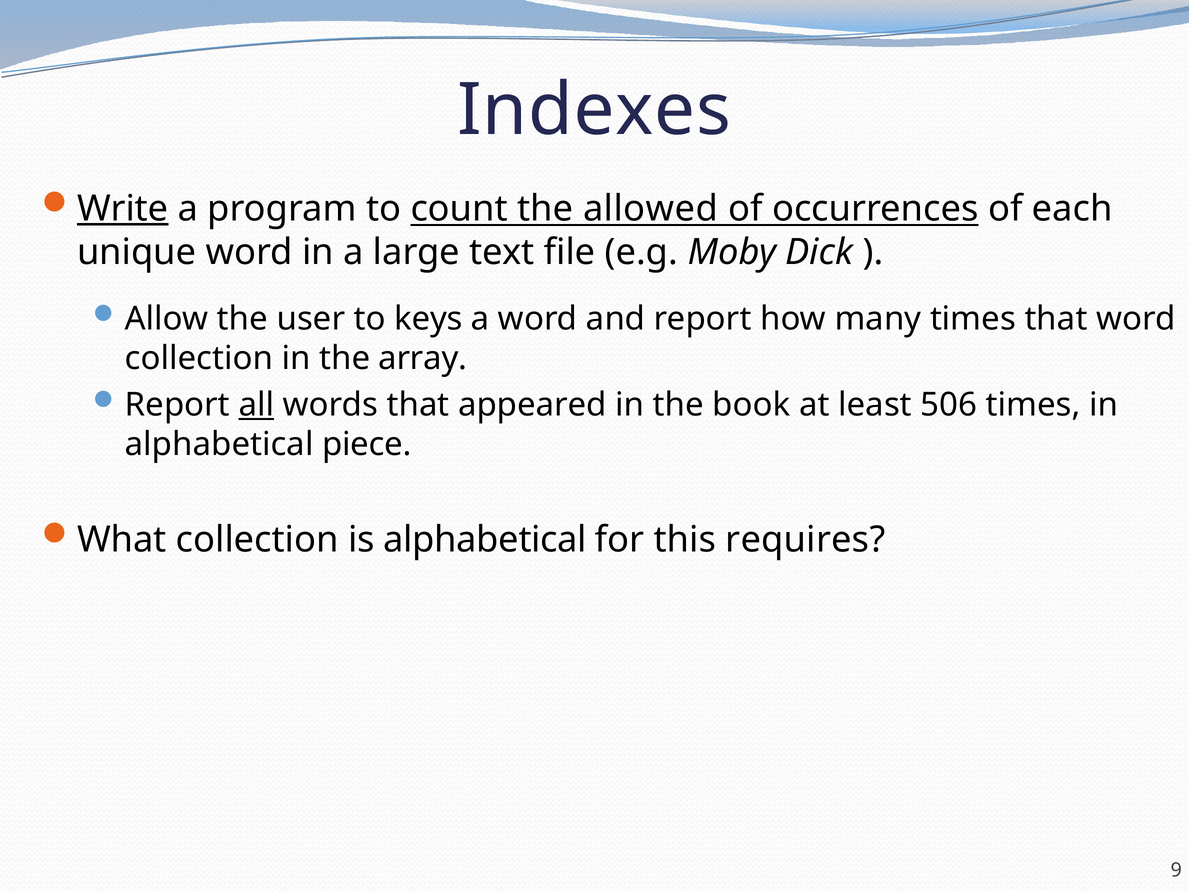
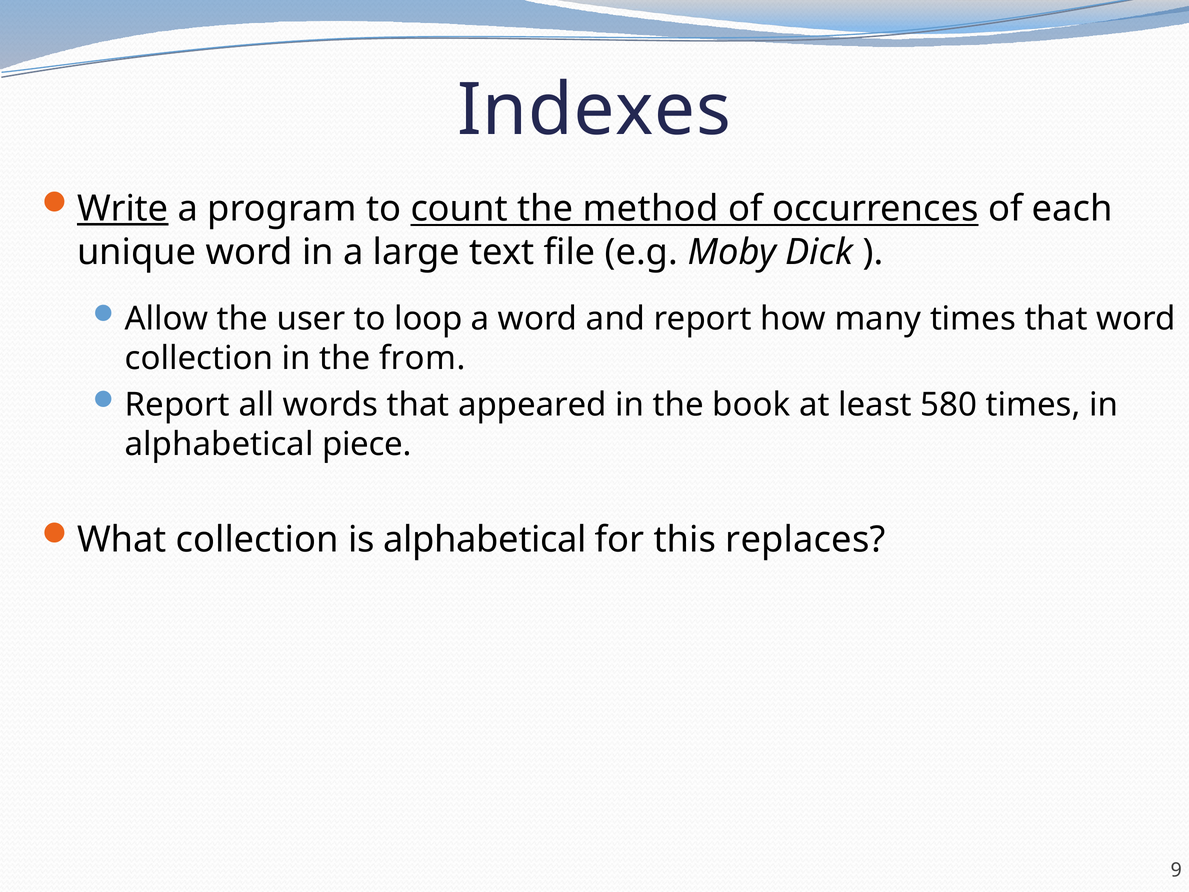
allowed: allowed -> method (651, 209)
keys: keys -> loop (428, 319)
array: array -> from (422, 358)
all underline: present -> none (256, 405)
506: 506 -> 580 (949, 405)
requires: requires -> replaces (805, 540)
